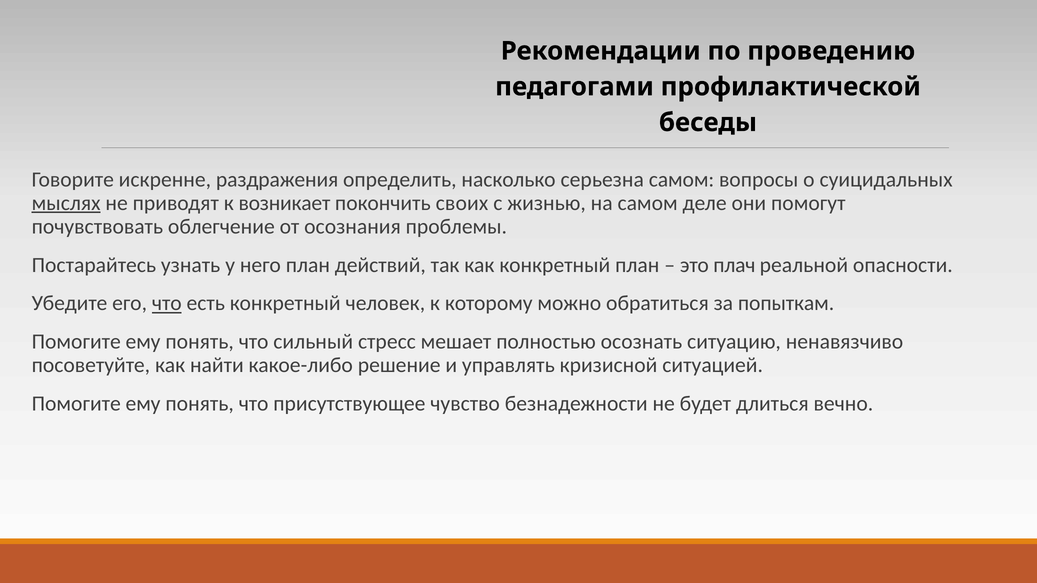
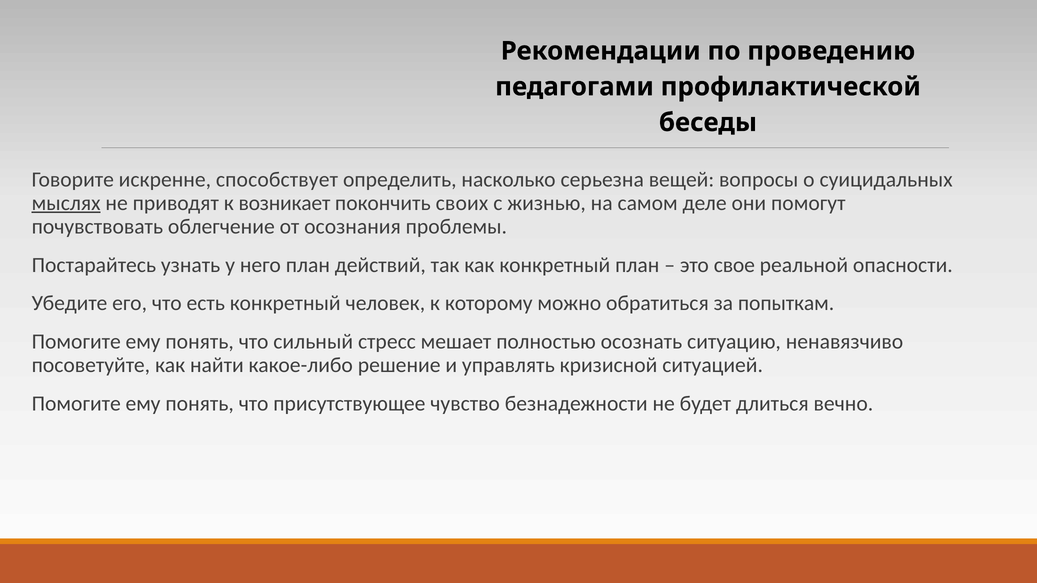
раздражения: раздражения -> способствует (277, 180)
серьезна самом: самом -> вещей (681, 180)
плач: плач -> свое (734, 265)
что underline: present -> none (167, 304)
